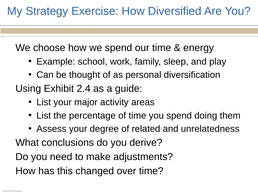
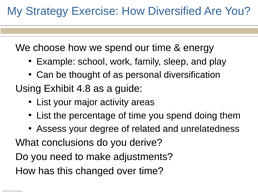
2.4: 2.4 -> 4.8 (84, 89)
